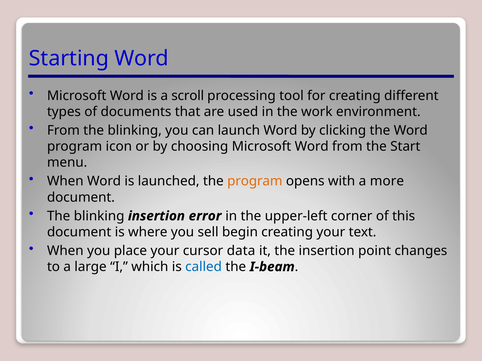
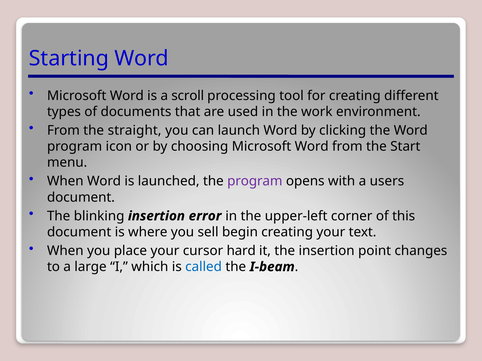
From the blinking: blinking -> straight (135, 131)
program colour: orange -> purple (255, 181)
more: more -> users (387, 181)
data: data -> hard (241, 251)
